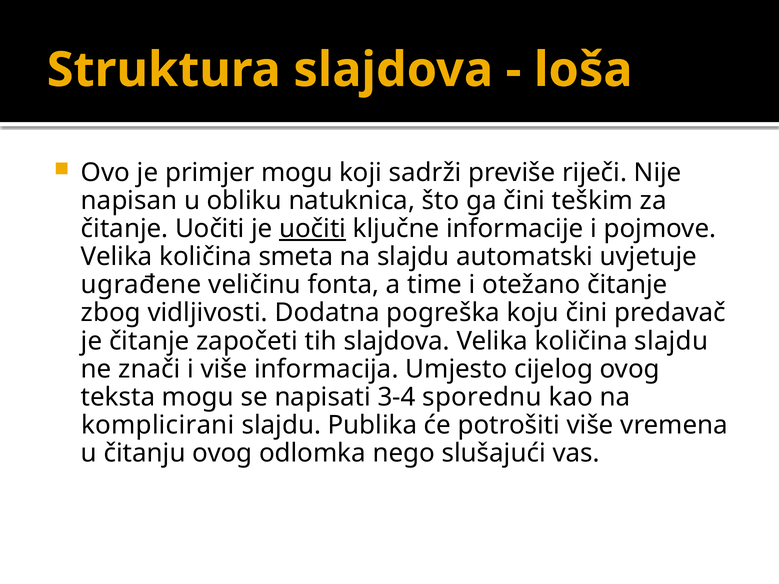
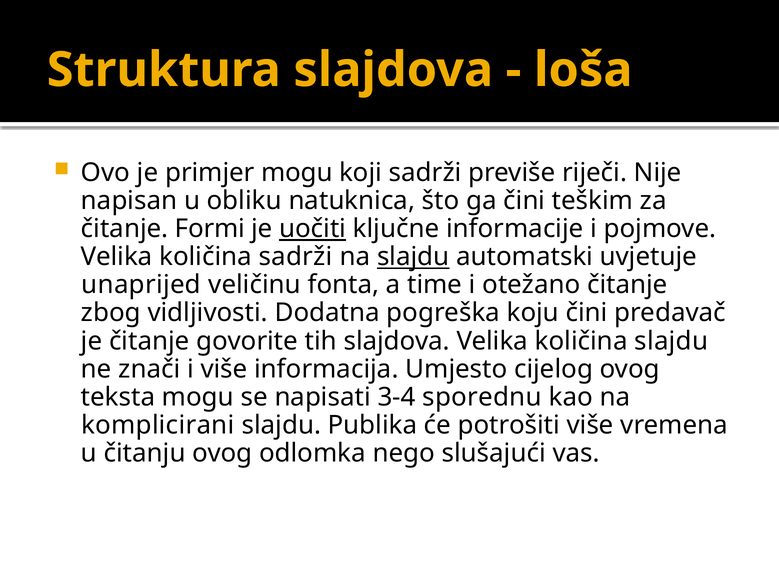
čitanje Uočiti: Uočiti -> Formi (210, 229)
količina smeta: smeta -> sadrži (296, 257)
slajdu underline: none -> present (413, 257)
ugrađene: ugrađene -> unaprijed (141, 285)
započeti: započeti -> govorite (247, 341)
